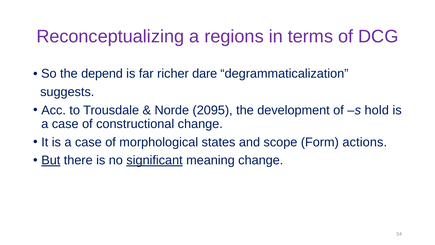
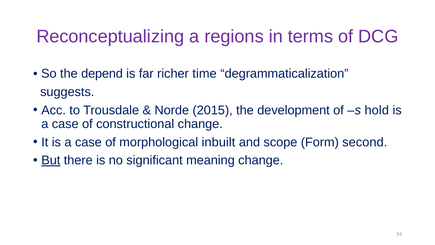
dare: dare -> time (205, 74)
2095: 2095 -> 2015 (213, 110)
states: states -> inbuilt (218, 142)
actions: actions -> second (365, 142)
significant underline: present -> none (155, 160)
